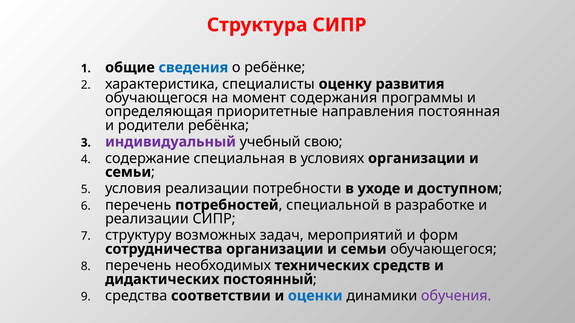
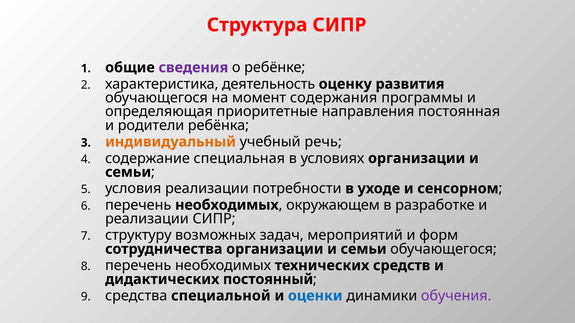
сведения colour: blue -> purple (193, 68)
специалисты: специалисты -> деятельность (269, 84)
индивидуальный colour: purple -> orange (171, 142)
свою: свою -> речь (323, 142)
доступном: доступном -> сенсорном (458, 189)
потребностей: потребностей -> необходимых (227, 205)
специальной: специальной -> окружающем (333, 205)
соответствии: соответствии -> специальной (221, 296)
